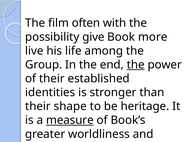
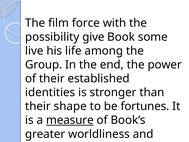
often: often -> force (86, 23)
more: more -> some (153, 37)
the underline: present -> none (136, 65)
heritage: heritage -> fortunes (145, 106)
